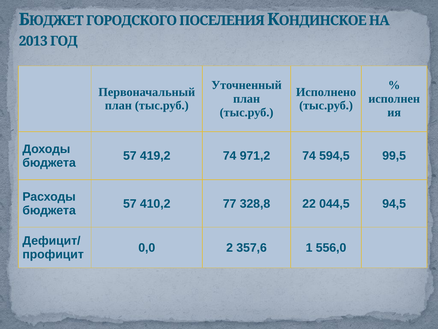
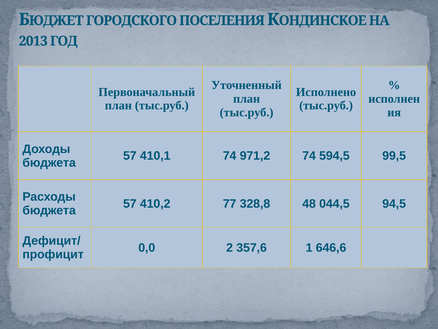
419,2: 419,2 -> 410,1 (155, 156)
22: 22 -> 48 (309, 203)
556,0: 556,0 -> 646,6 (331, 247)
